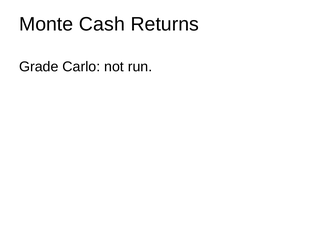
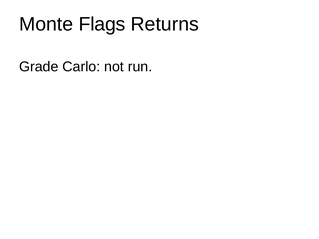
Cash: Cash -> Flags (102, 24)
